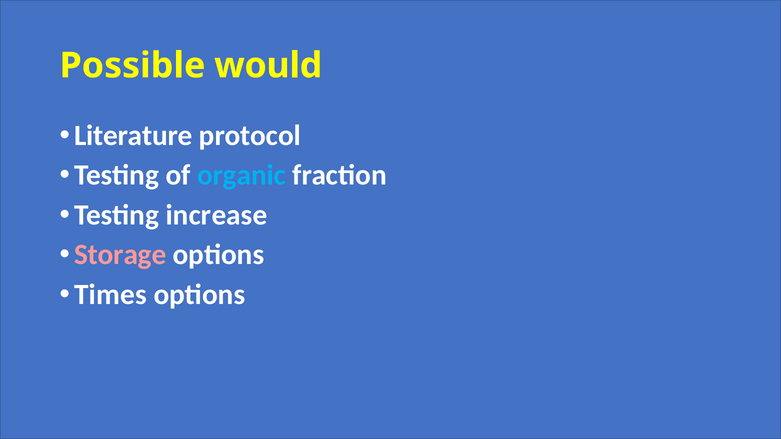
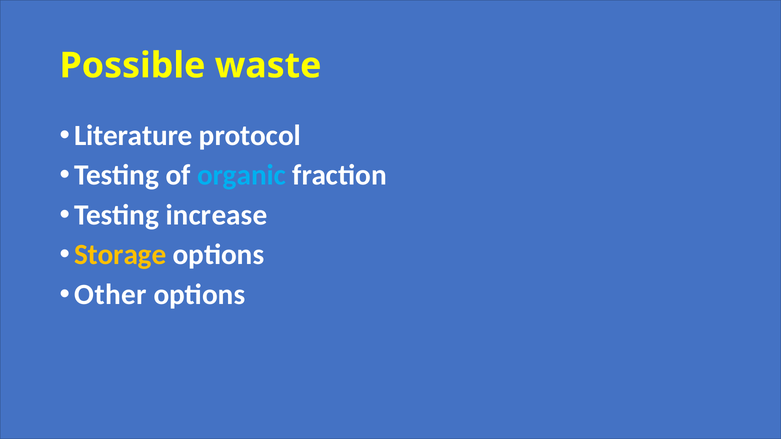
would: would -> waste (268, 66)
Storage colour: pink -> yellow (120, 255)
Times: Times -> Other (110, 295)
